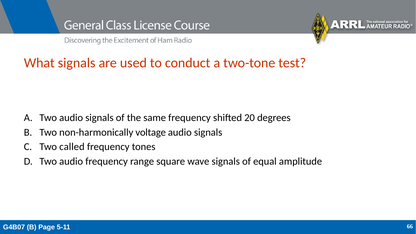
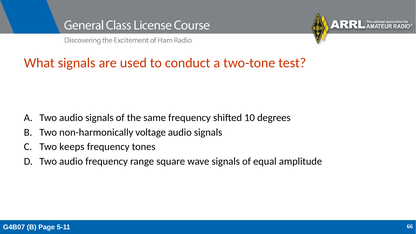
20: 20 -> 10 (250, 118)
called: called -> keeps (72, 147)
